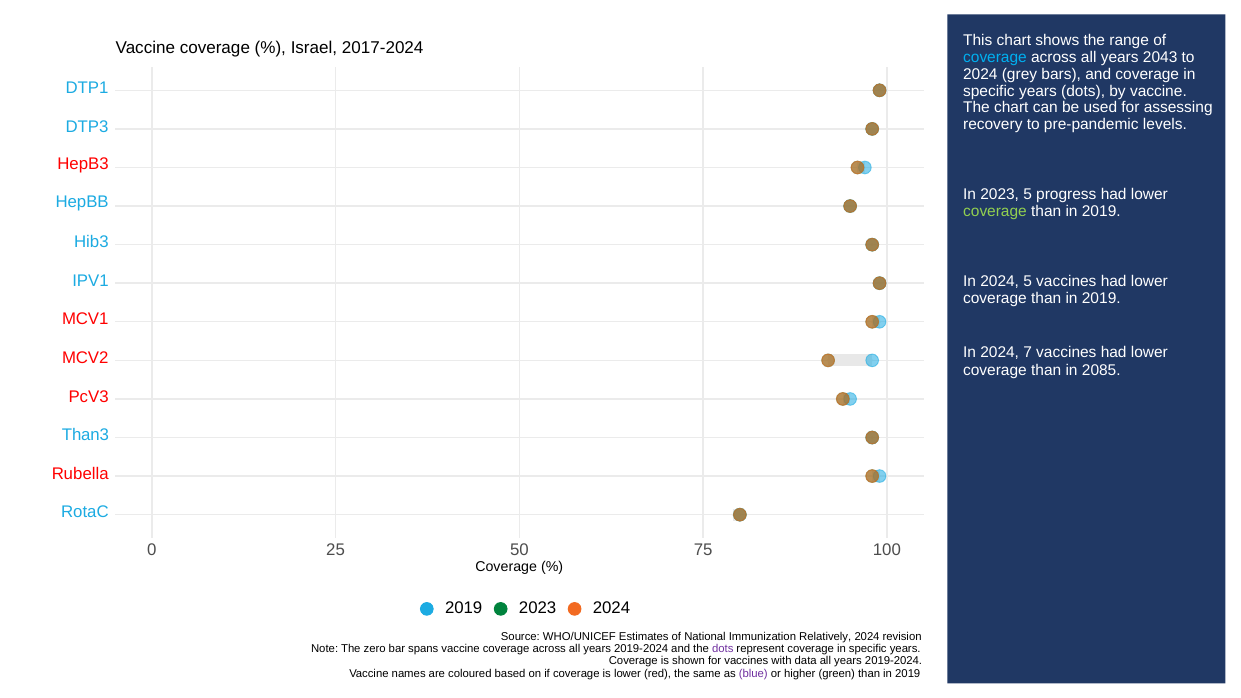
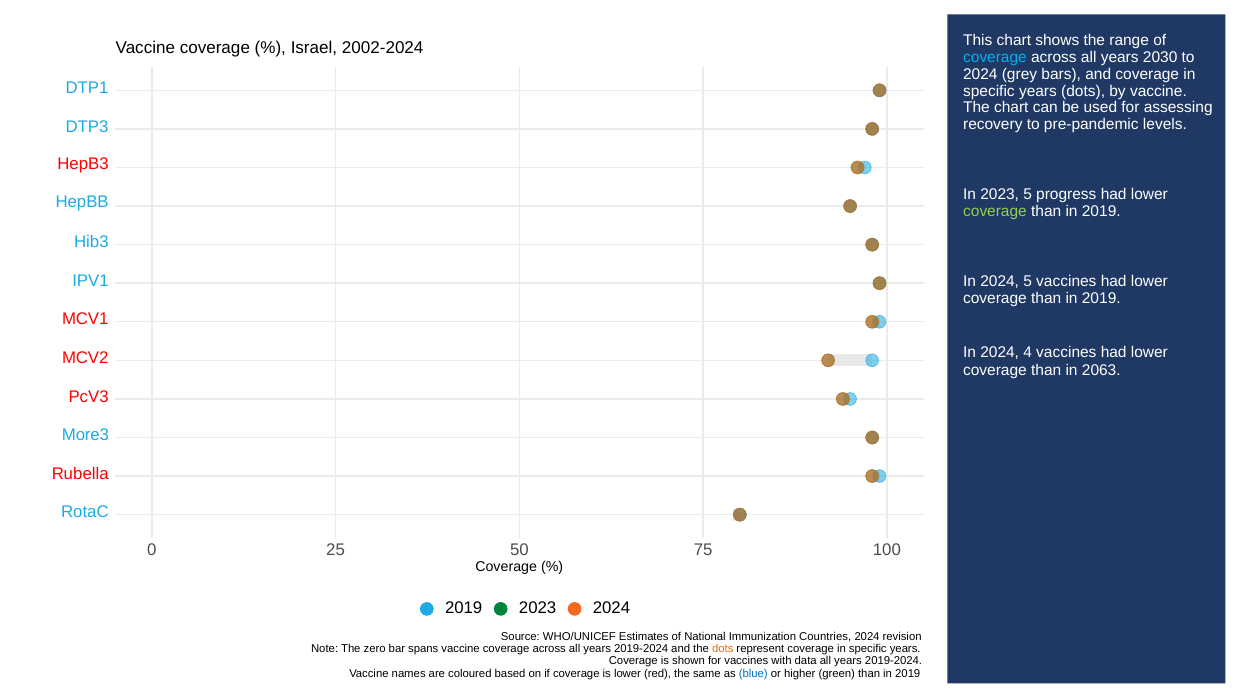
2017-2024: 2017-2024 -> 2002-2024 (383, 48)
2043: 2043 -> 2030 (1160, 58)
7: 7 -> 4 (1028, 352)
2085: 2085 -> 2063 (1101, 371)
Than3: Than3 -> More3 (85, 435)
Relatively: Relatively -> Countries (825, 637)
dots colour: purple -> orange (723, 649)
blue colour: purple -> blue (753, 674)
